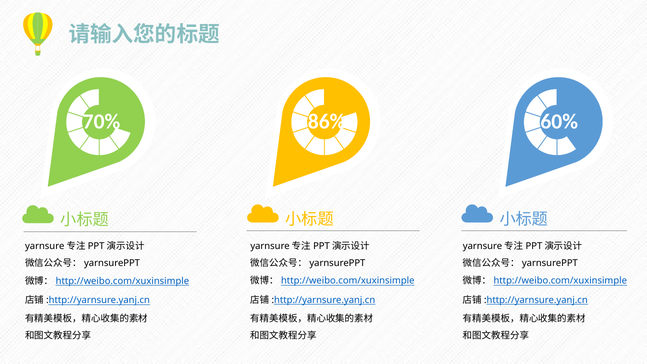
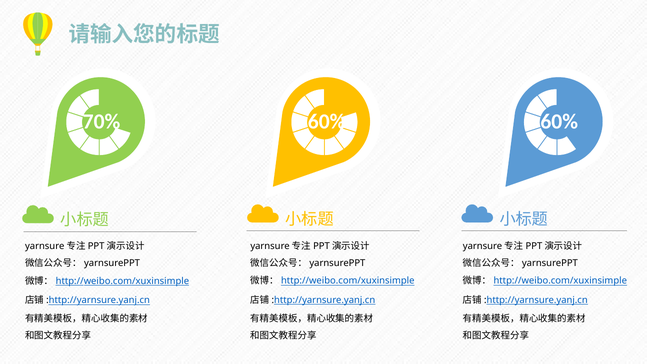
70% 86%: 86% -> 60% (327, 122)
